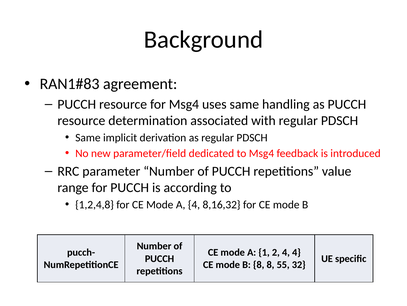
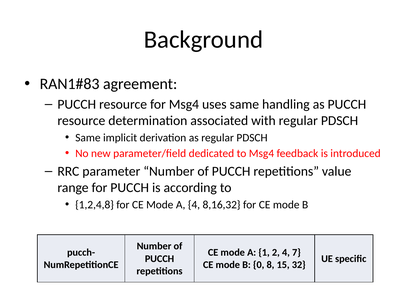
4 4: 4 -> 7 (296, 252)
B 8: 8 -> 0 (259, 264)
55: 55 -> 15 (283, 264)
